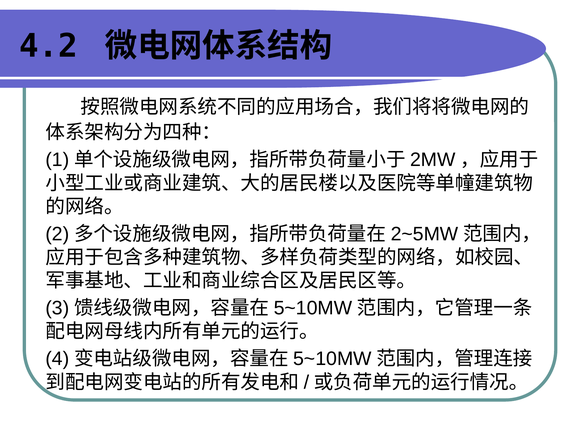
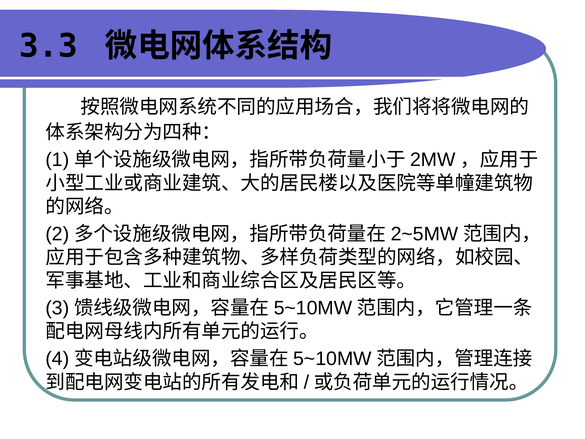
4.2: 4.2 -> 3.3 (48, 46)
